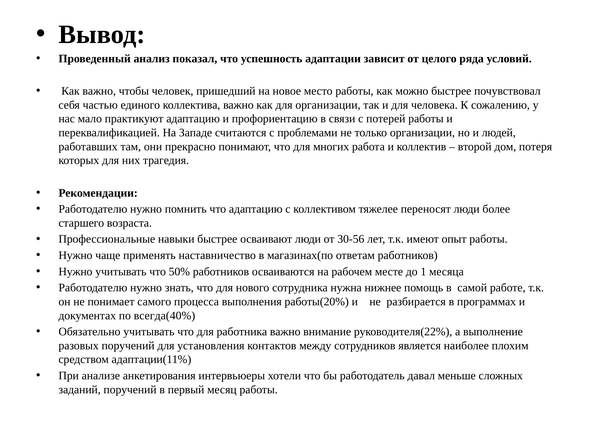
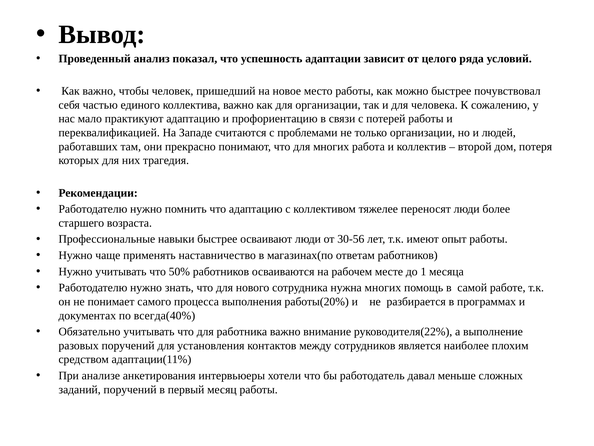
нужна нижнее: нижнее -> многих (383, 287)
